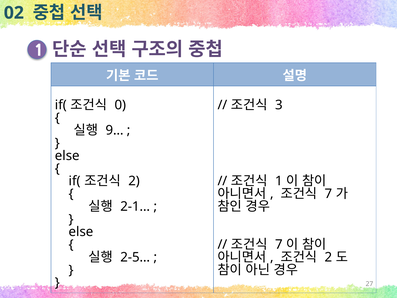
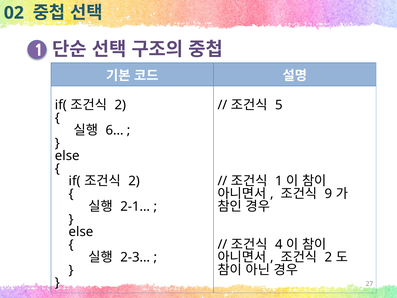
0: 0 -> 2 (120, 105)
3: 3 -> 5 (279, 105)
9…: 9… -> 6… (115, 130)
7: 7 -> 9 (328, 194)
7: 7 -> 4 (279, 244)
2-5…: 2-5… -> 2-3… (135, 257)
